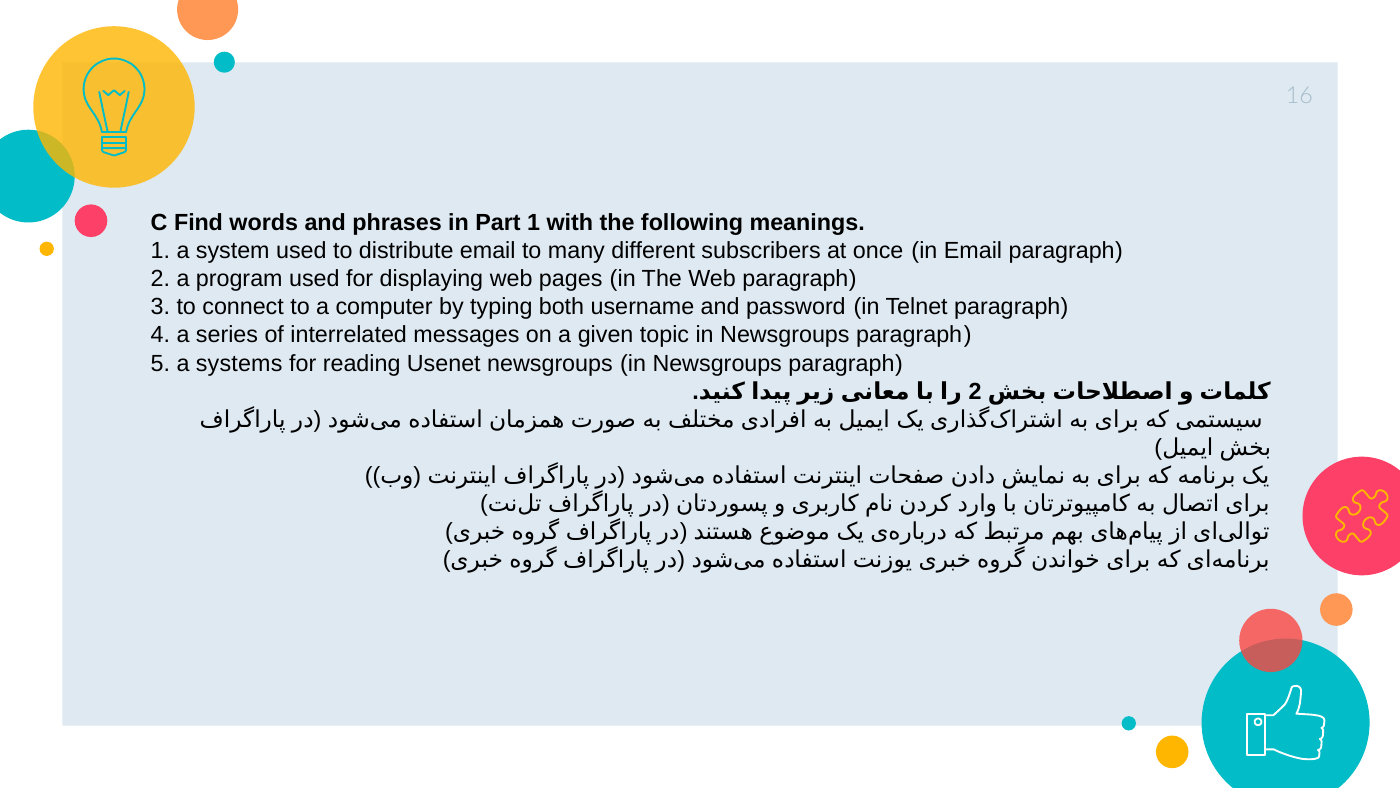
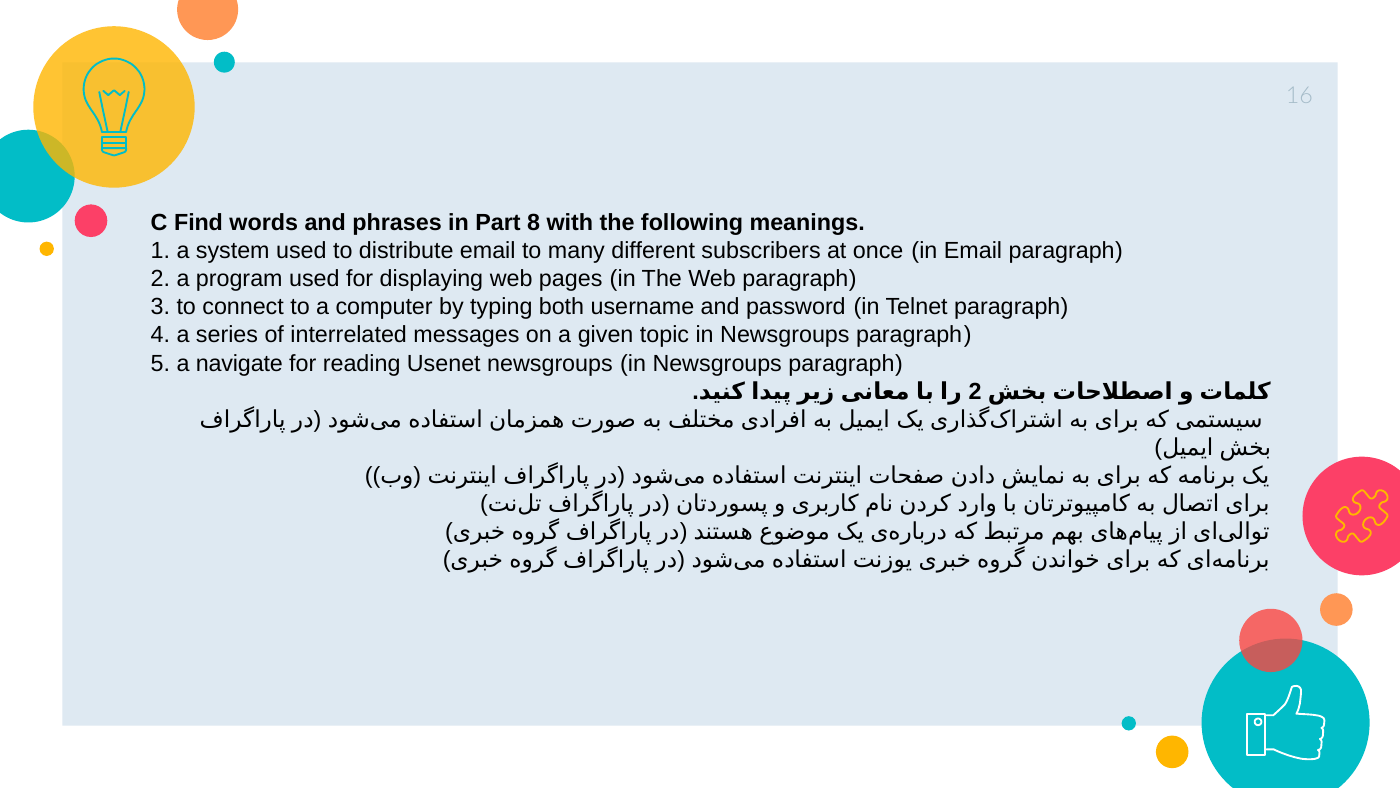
Part 1: 1 -> 8 (534, 223)
systems: systems -> navigate (239, 363)
